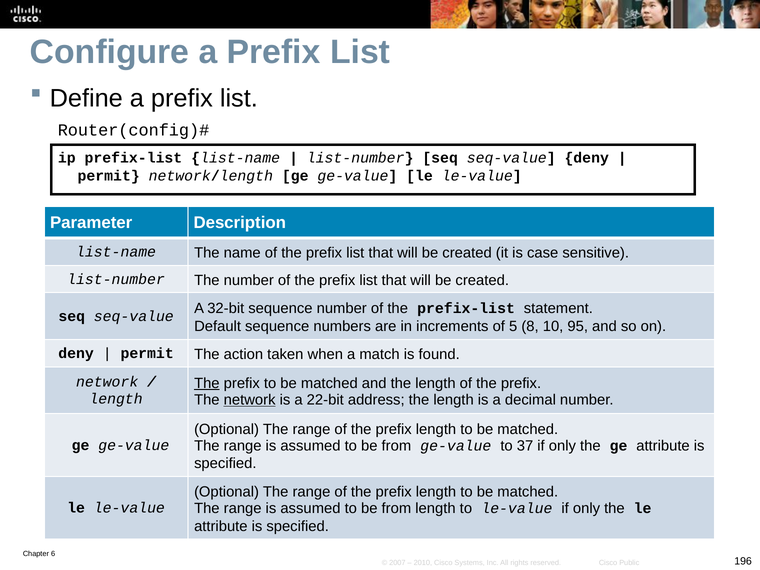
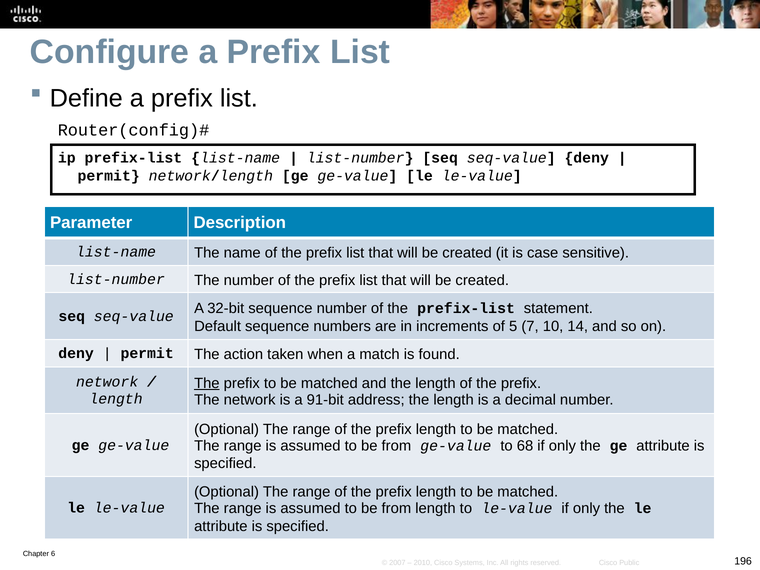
8: 8 -> 7 (530, 326)
95: 95 -> 14 (578, 326)
network underline: present -> none (250, 400)
22-bit: 22-bit -> 91-bit (325, 400)
37: 37 -> 68 (525, 446)
